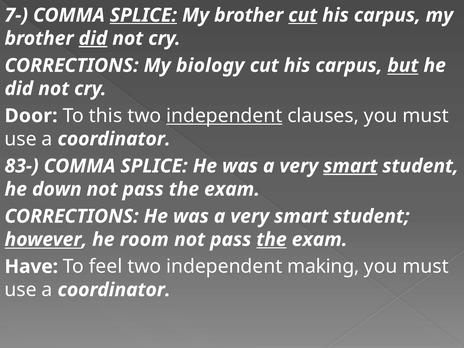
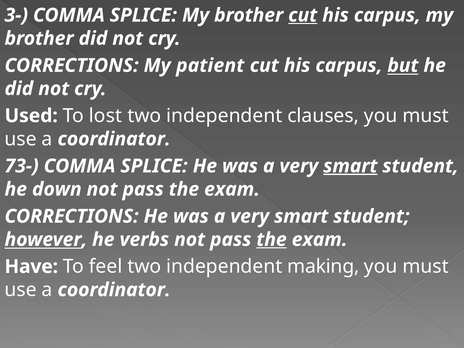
7-: 7- -> 3- (16, 15)
SPLICE underline: present -> none (143, 15)
did underline: present -> none (93, 38)
biology: biology -> patient (210, 66)
Door: Door -> Used (31, 116)
this: this -> lost (105, 116)
independent underline: present -> none (224, 116)
83-: 83- -> 73- (22, 166)
room: room -> verbs (144, 240)
